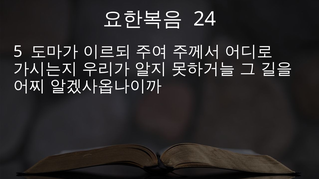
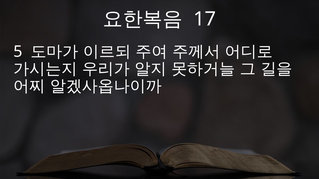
24: 24 -> 17 (205, 19)
